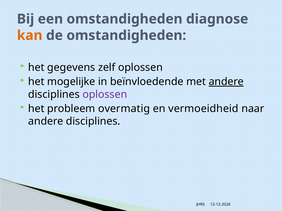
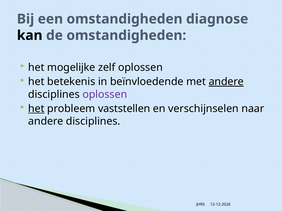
kan colour: orange -> black (30, 35)
gegevens: gegevens -> mogelijke (71, 68)
mogelijke: mogelijke -> betekenis (71, 82)
het underline: none -> present (36, 109)
overmatig: overmatig -> vaststellen (124, 109)
vermoeidheid: vermoeidheid -> verschijnselen (203, 109)
